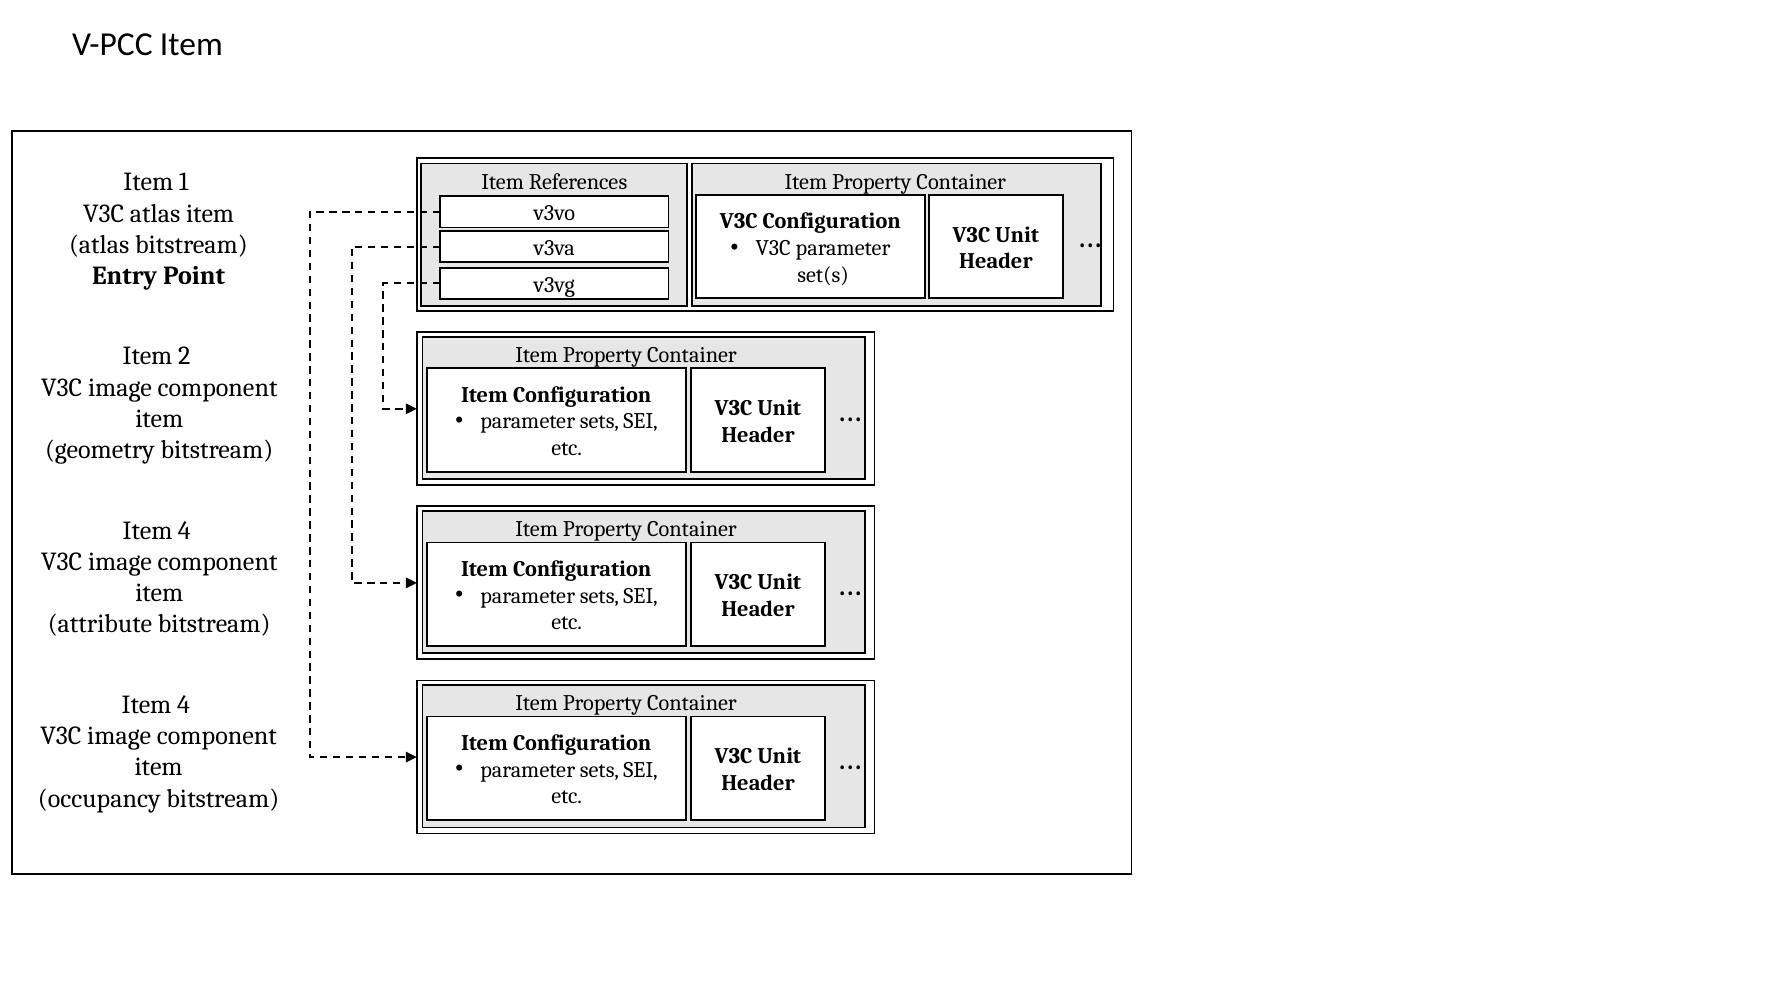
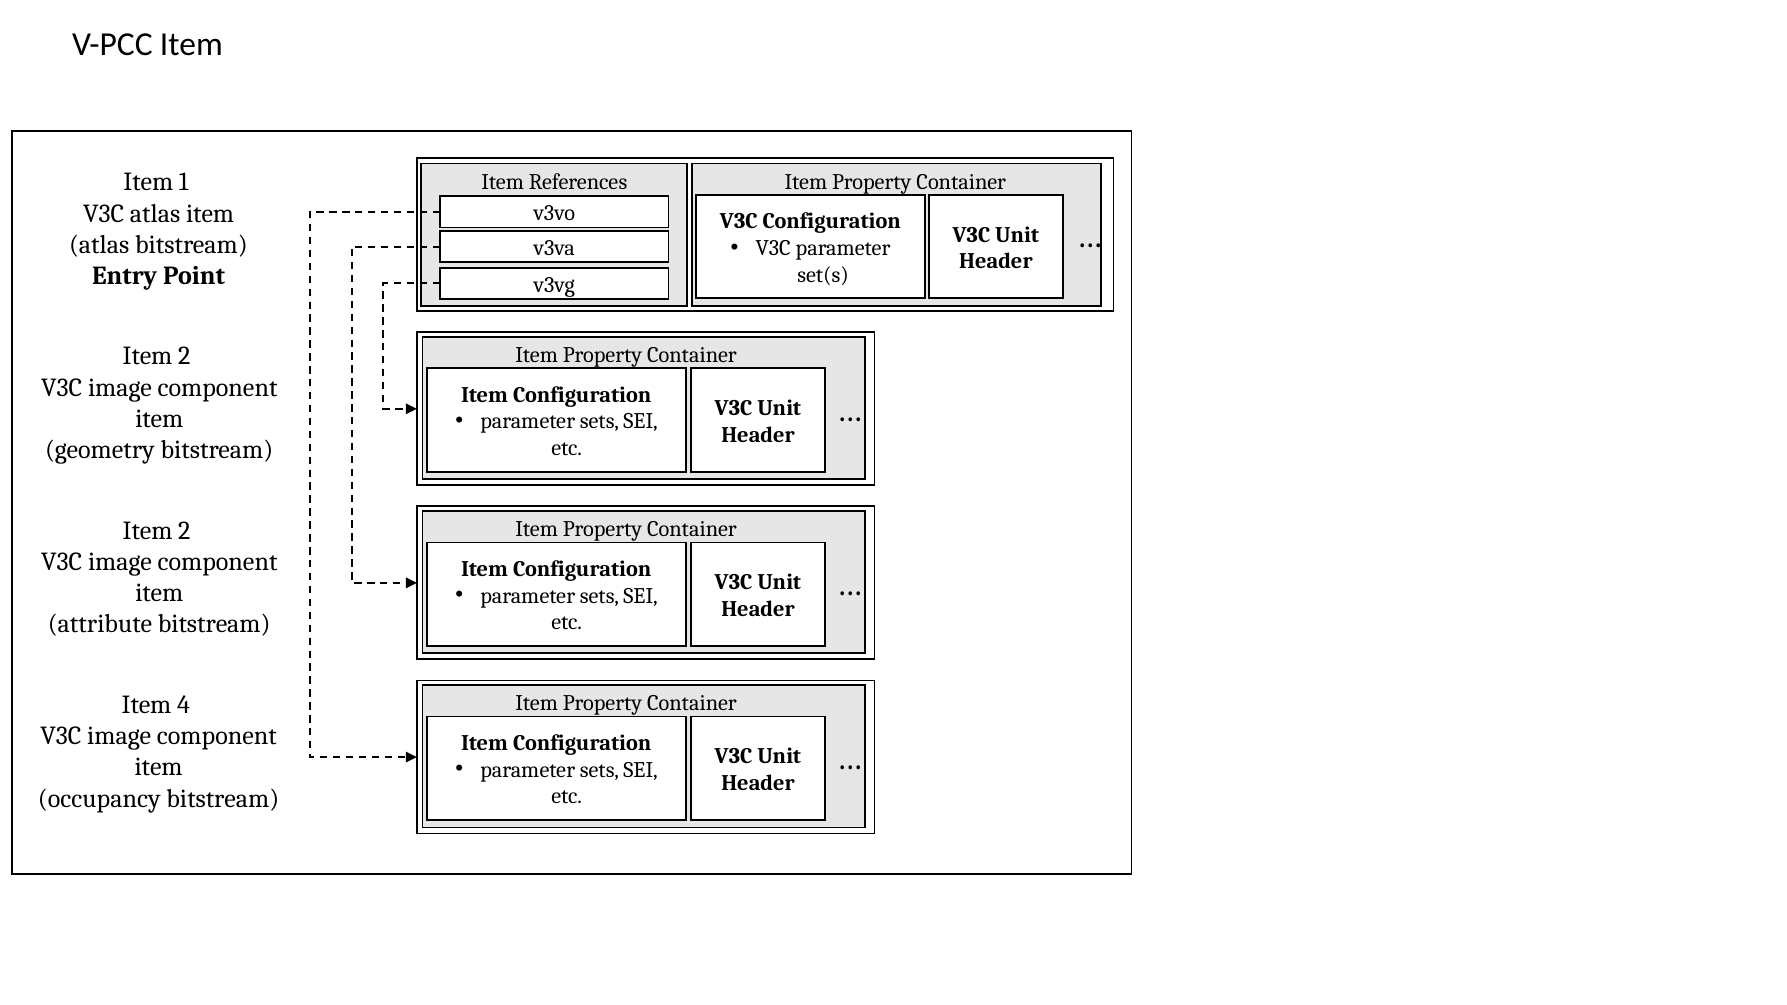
4: 4 -> 2 (184, 531)
